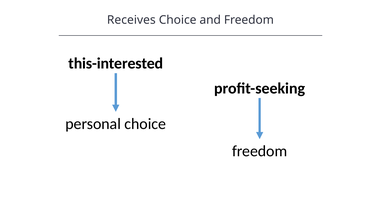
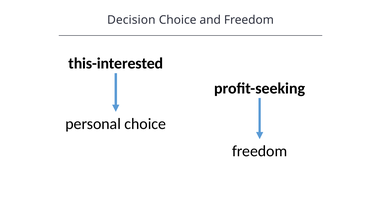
Receives: Receives -> Decision (131, 20)
